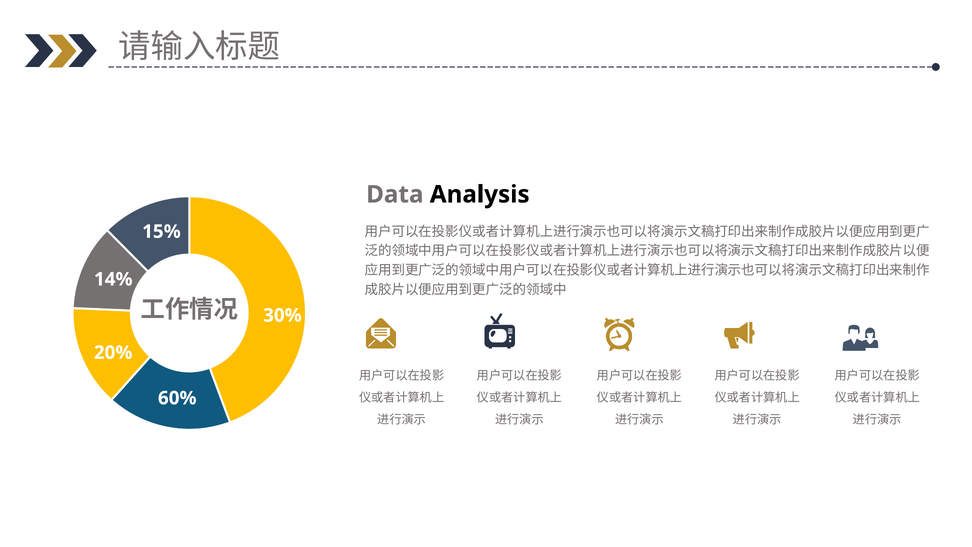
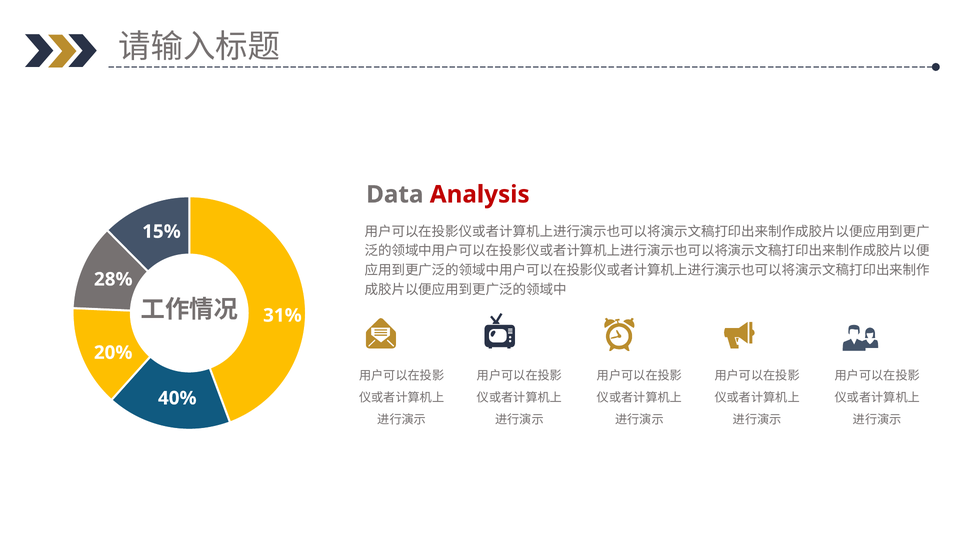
Analysis colour: black -> red (480, 194)
14%: 14% -> 28% (113, 279)
30%: 30% -> 31% (282, 315)
60%: 60% -> 40% (177, 398)
